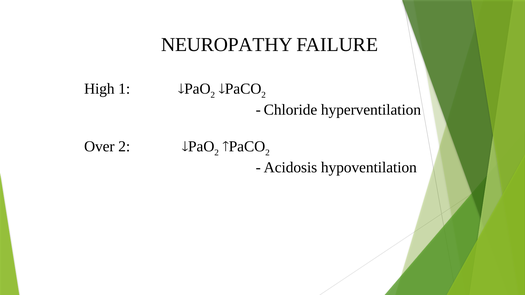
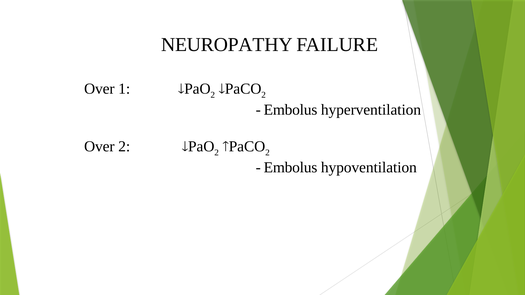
High: High -> Over (99, 89)
Chloride: Chloride -> Embolus (291, 110)
Acidosis: Acidosis -> Embolus (291, 168)
